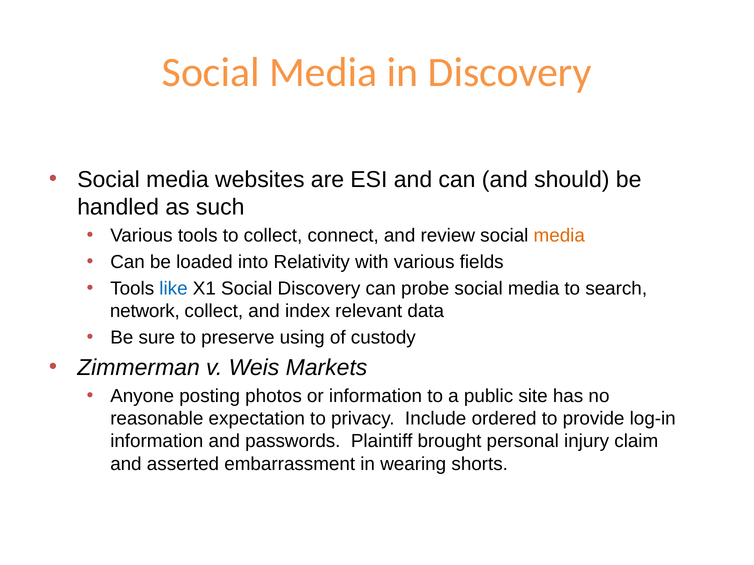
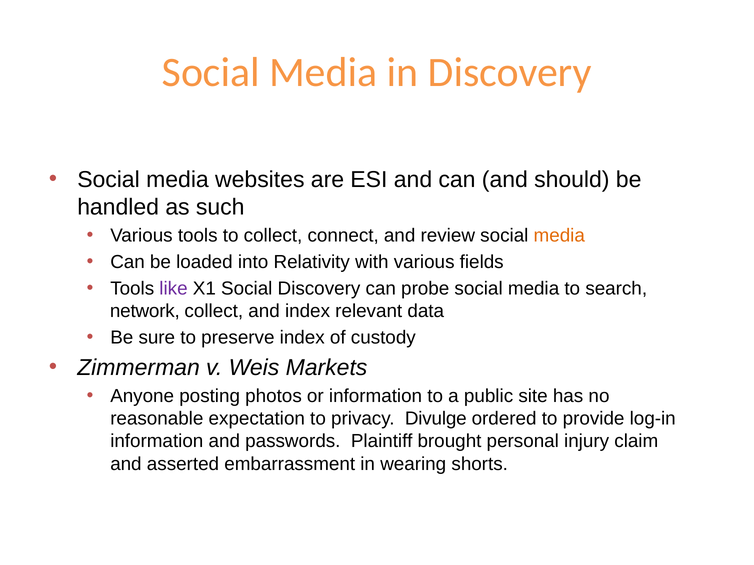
like colour: blue -> purple (173, 289)
preserve using: using -> index (302, 338)
Include: Include -> Divulge (436, 419)
